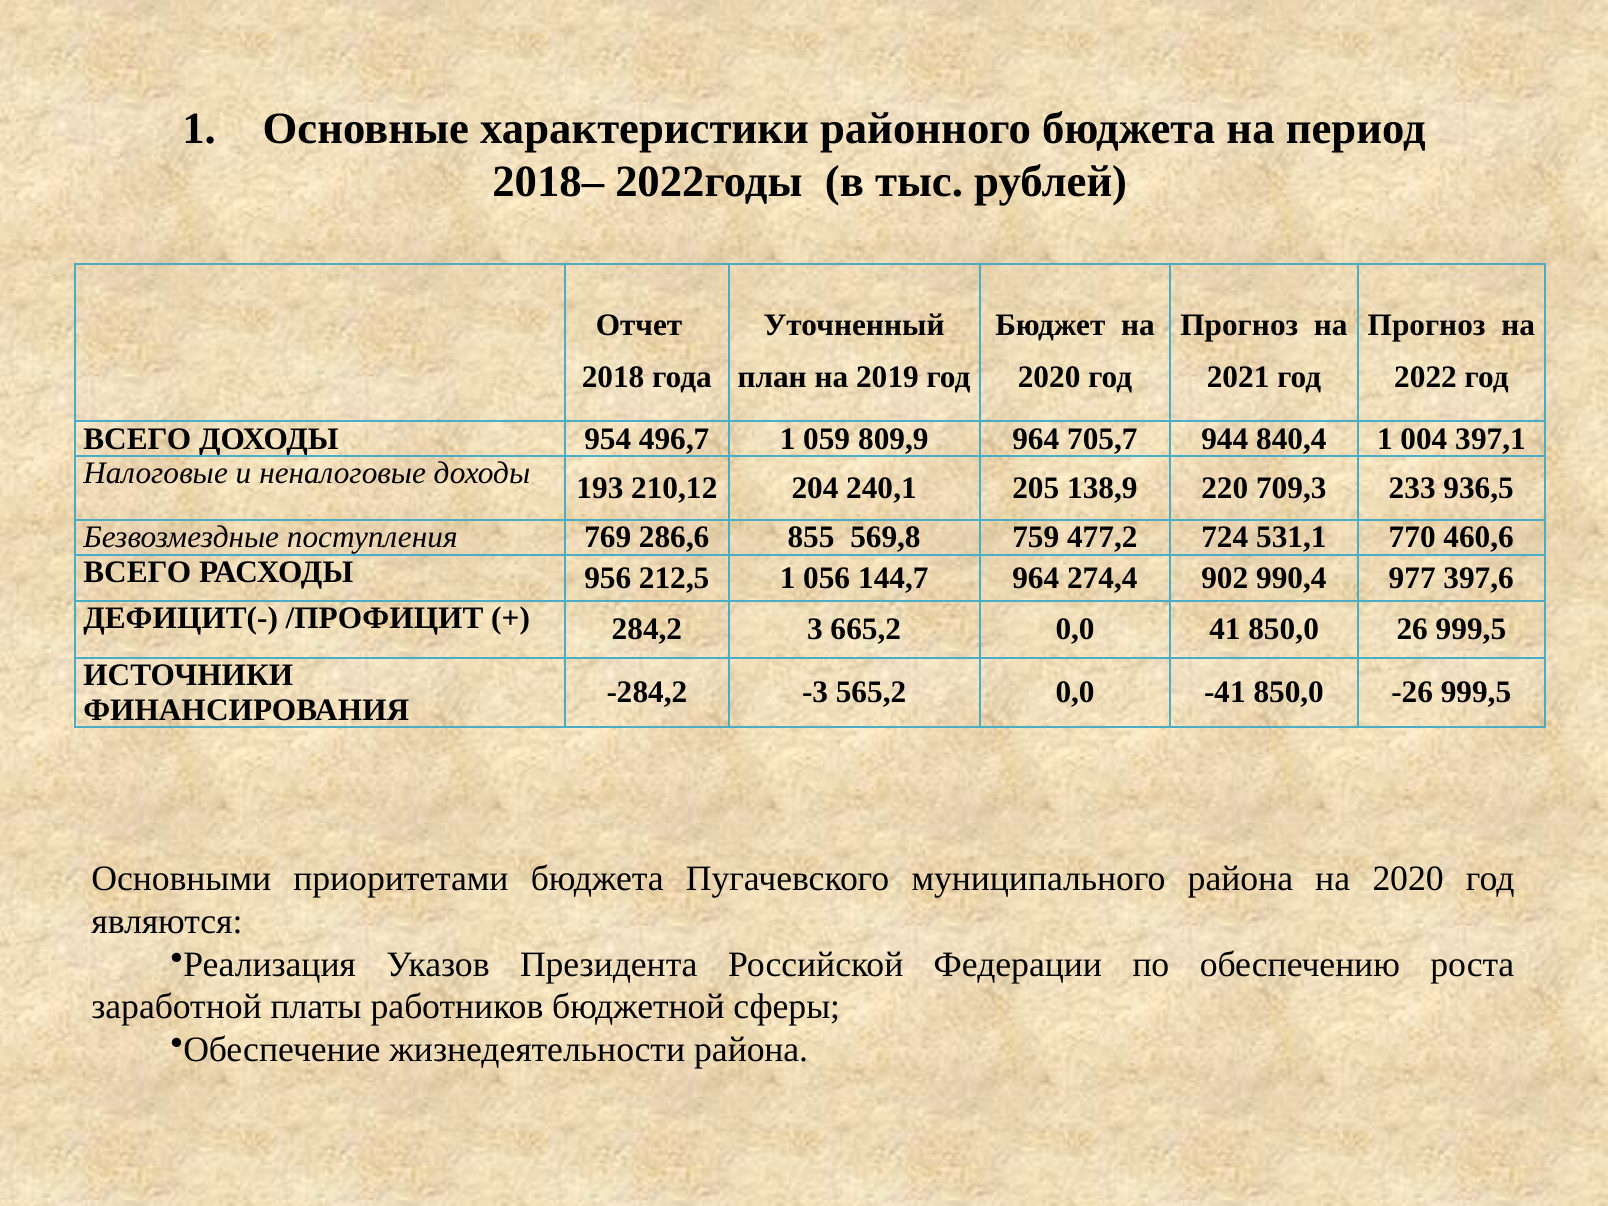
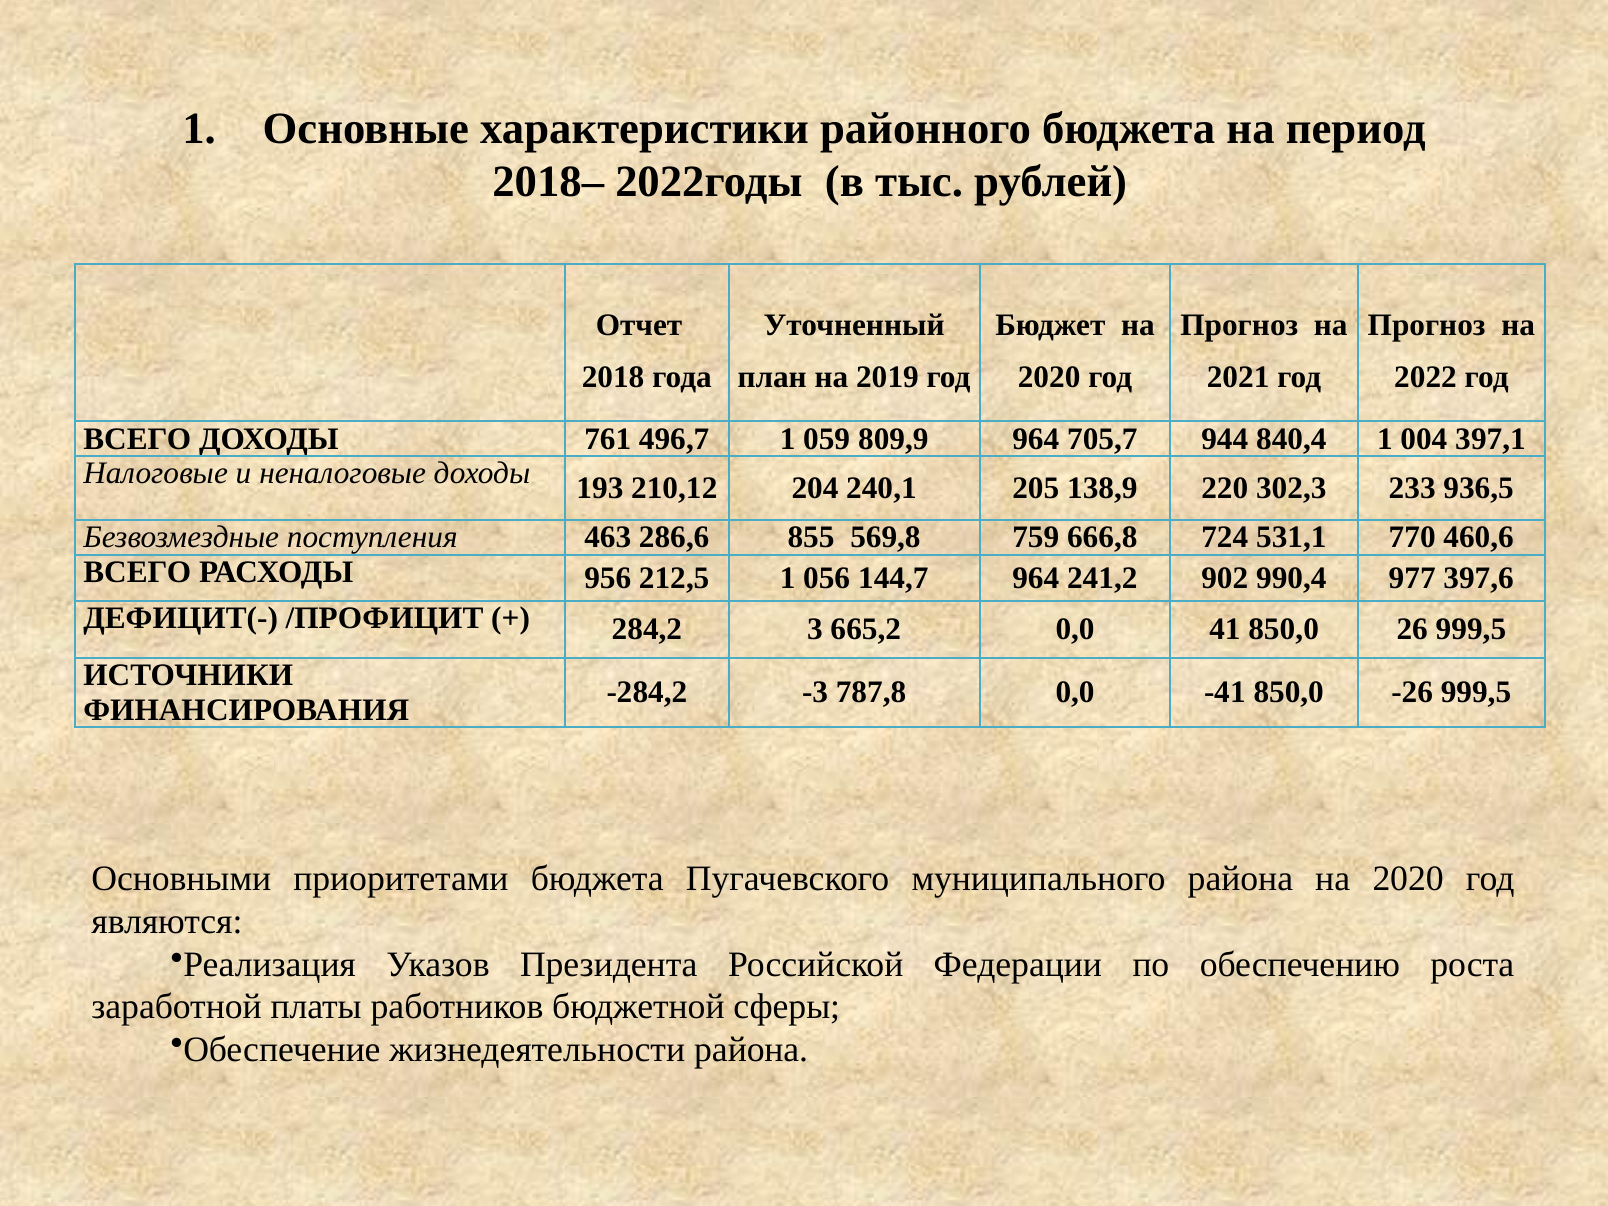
954: 954 -> 761 (608, 439)
709,3: 709,3 -> 302,3 (1291, 488)
769: 769 -> 463 (608, 537)
477,2: 477,2 -> 666,8 (1102, 537)
274,4: 274,4 -> 241,2 (1102, 578)
565,2: 565,2 -> 787,8 (871, 693)
